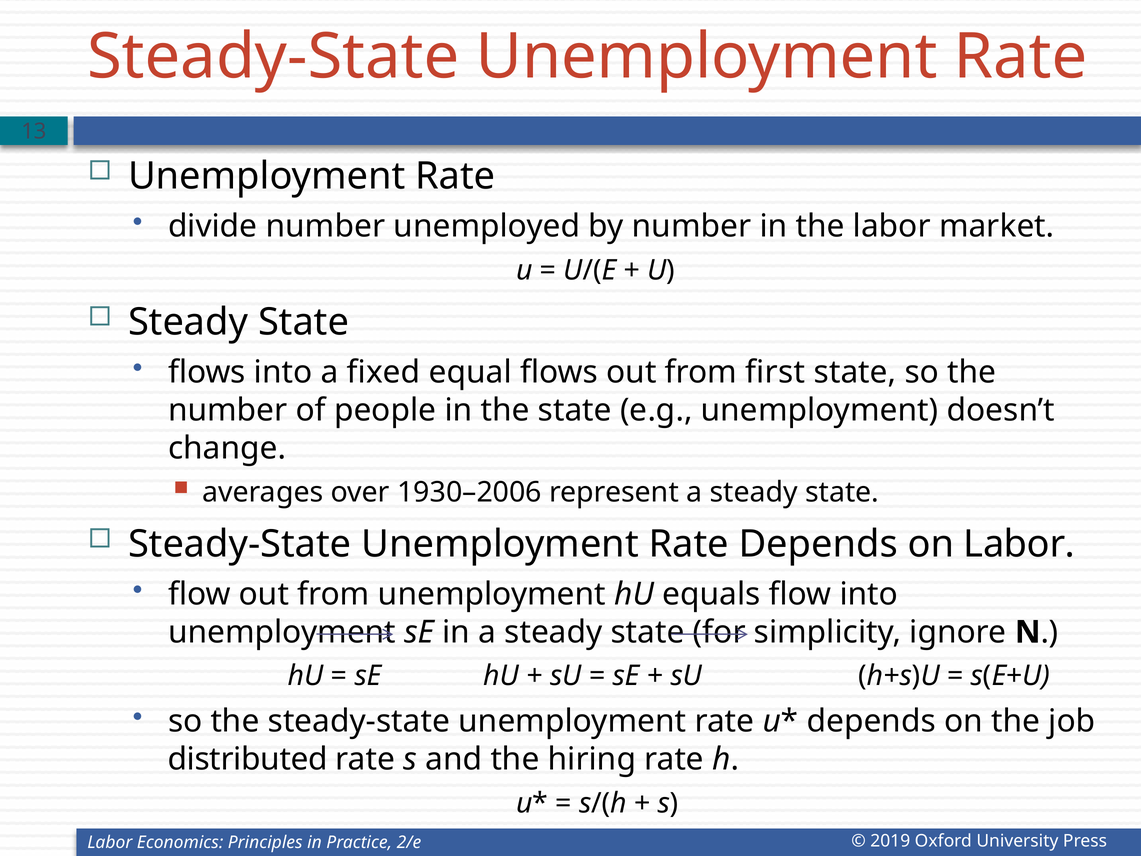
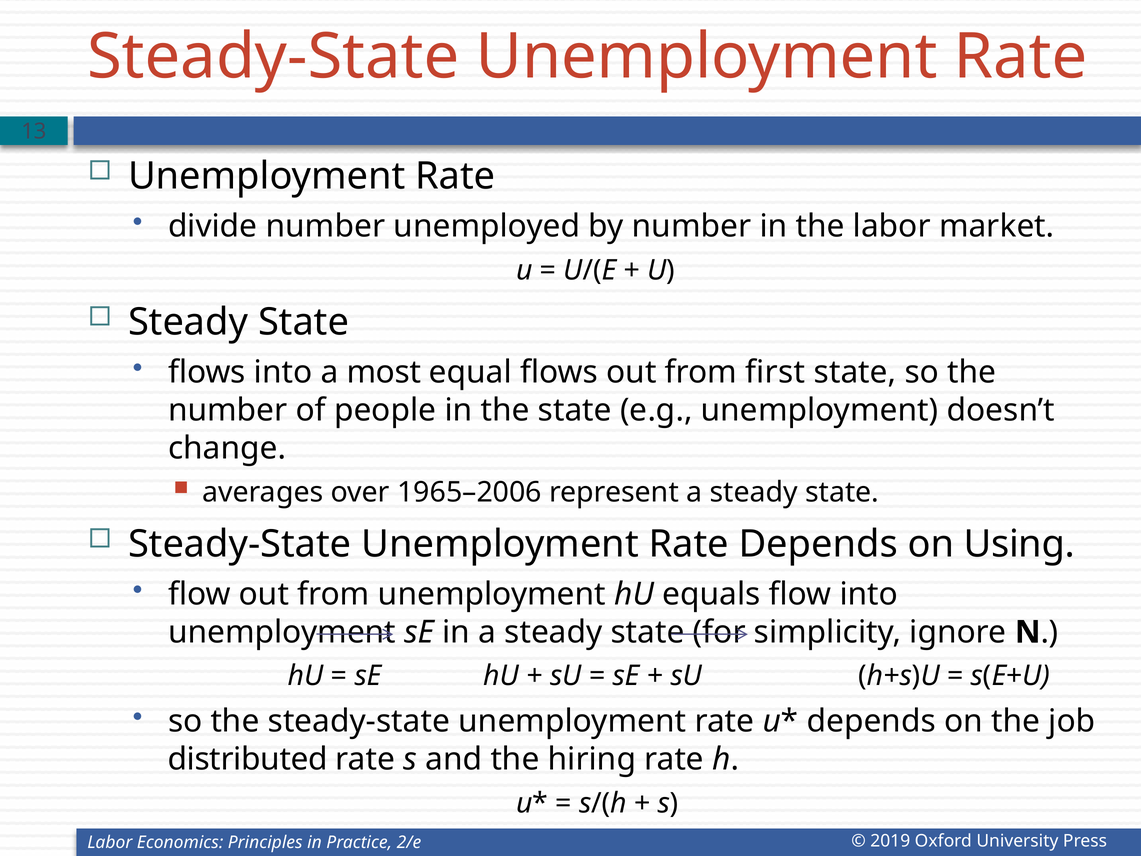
fixed: fixed -> most (384, 372)
1930–2006: 1930–2006 -> 1965–2006 (469, 492)
on Labor: Labor -> Using (1019, 544)
